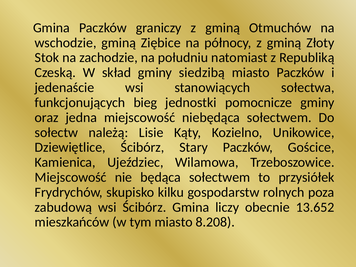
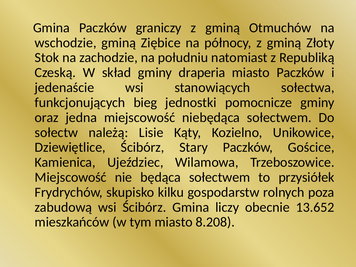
siedzibą: siedzibą -> draperia (202, 73)
